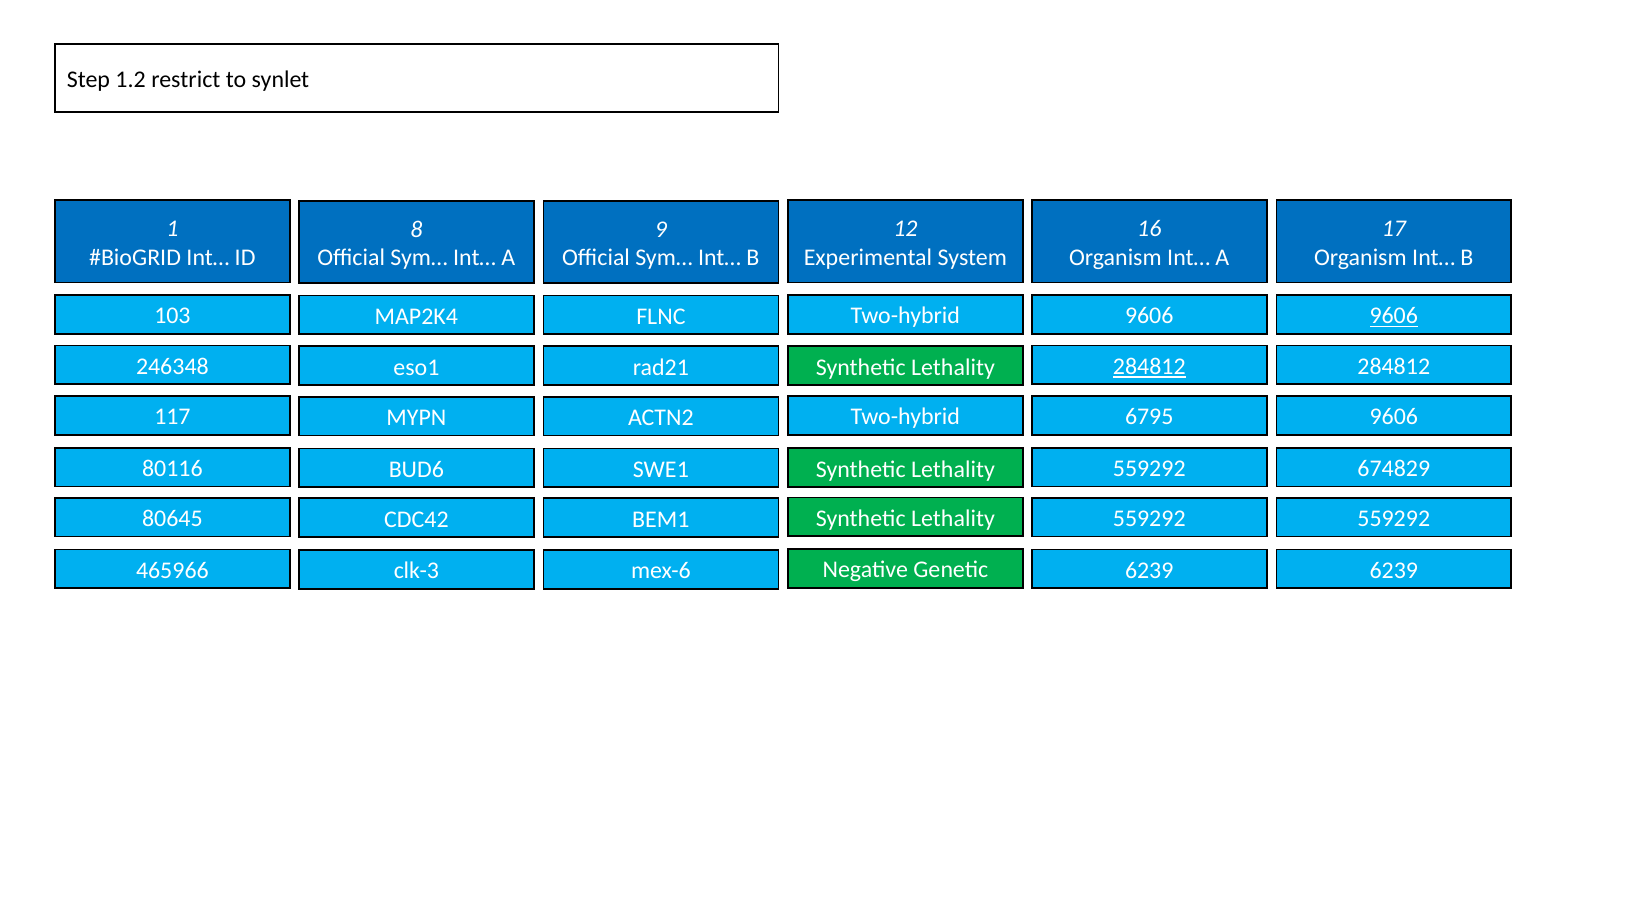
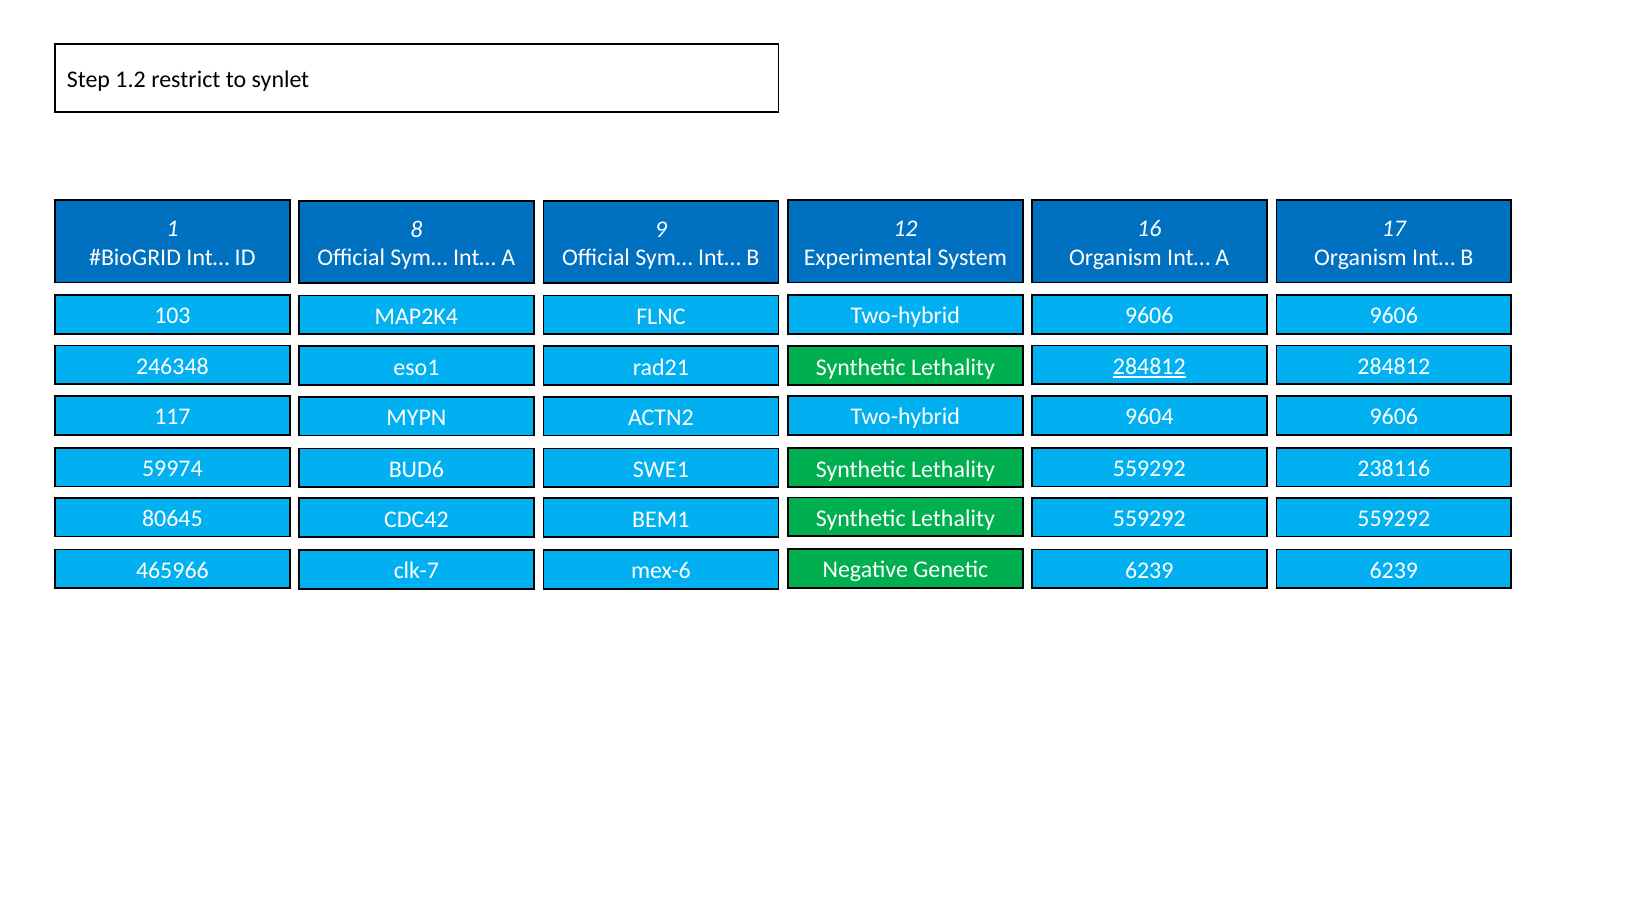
9606 underline: present -> none (1394, 316)
6795: 6795 -> 9604 (1149, 417)
80116: 80116 -> 59974 (172, 469)
674829: 674829 -> 238116 (1394, 469)
clk-3: clk-3 -> clk-7 (416, 571)
